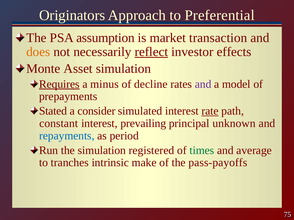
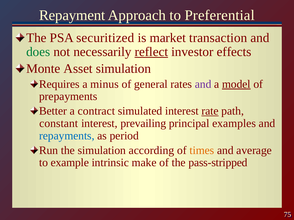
Originators: Originators -> Repayment (72, 15)
assumption: assumption -> securitized (105, 38)
does colour: orange -> green (38, 52)
Requires underline: present -> none (59, 84)
decline: decline -> general (151, 84)
model underline: none -> present (236, 84)
Stated: Stated -> Better (53, 111)
consider: consider -> contract (96, 111)
unknown: unknown -> examples (234, 124)
registered: registered -> according (151, 151)
times colour: green -> orange (202, 151)
tranches: tranches -> example (70, 163)
pass-payoffs: pass-payoffs -> pass-stripped (218, 163)
